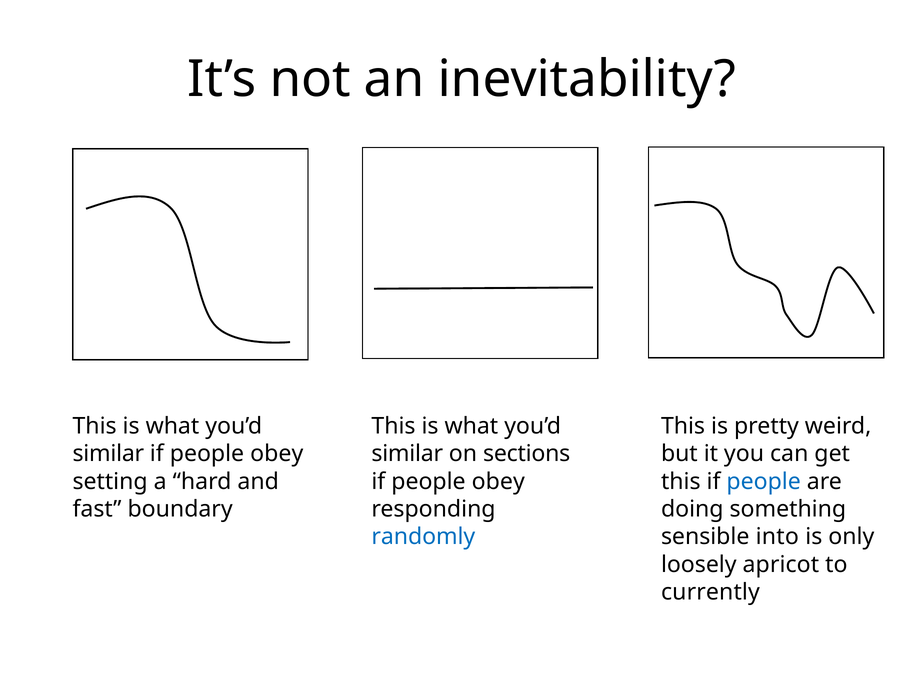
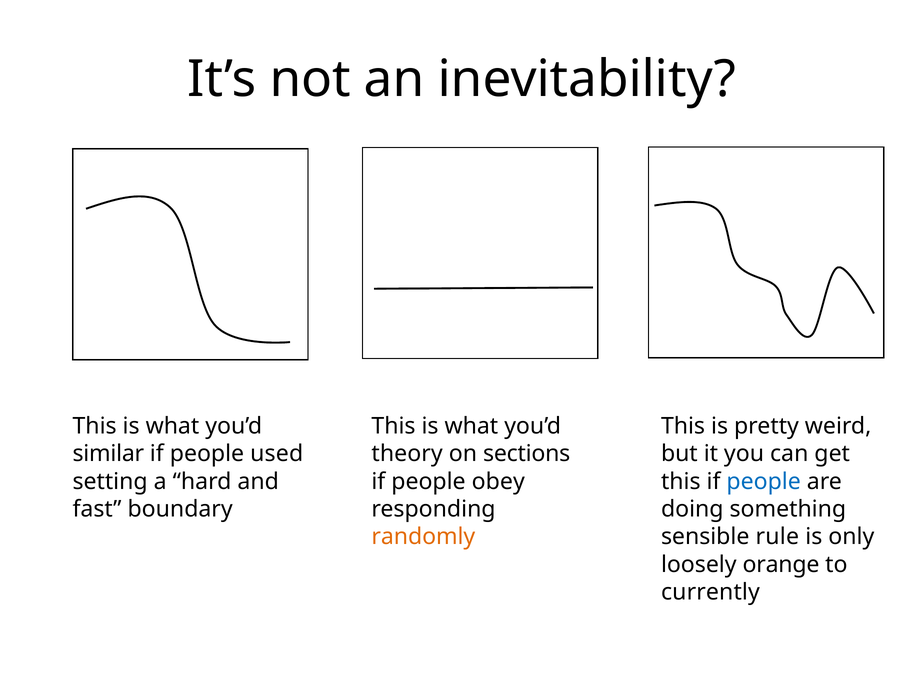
obey: obey -> used (277, 454)
similar: similar -> theory (407, 454)
randomly colour: blue -> orange (423, 537)
into: into -> rule (777, 537)
apricot: apricot -> orange (781, 565)
